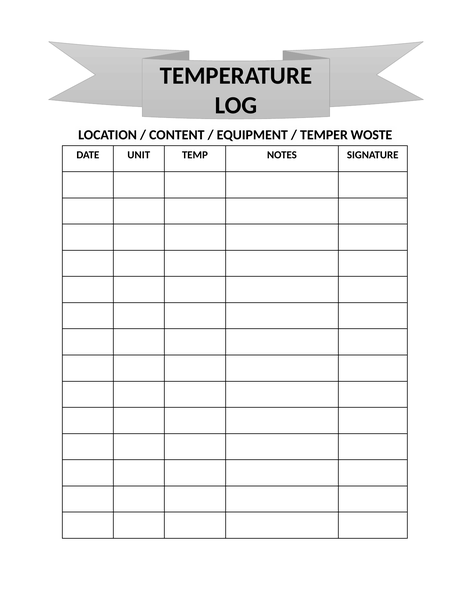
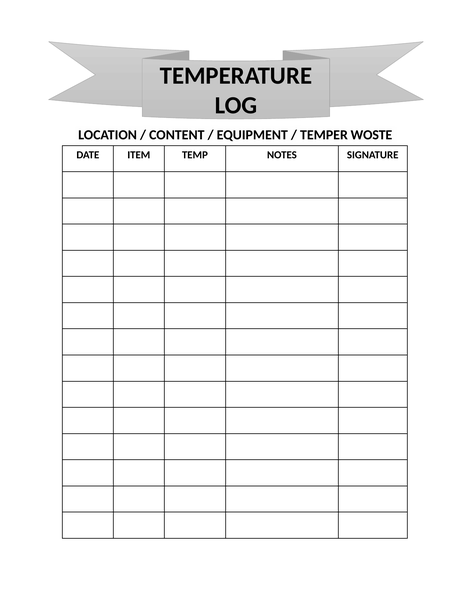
UNIT: UNIT -> ITEM (139, 155)
